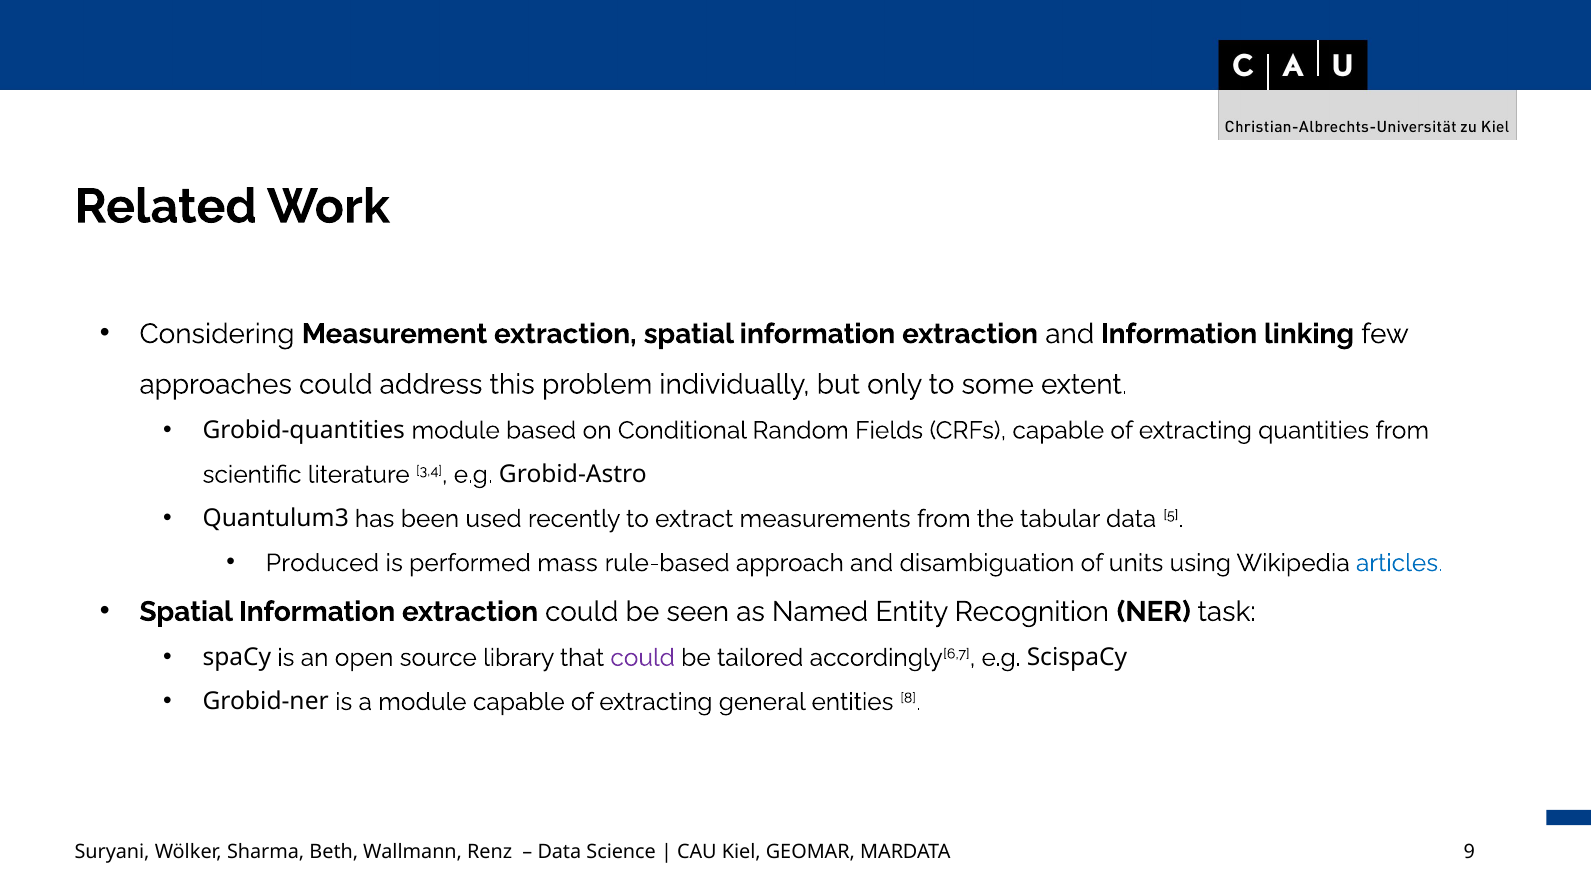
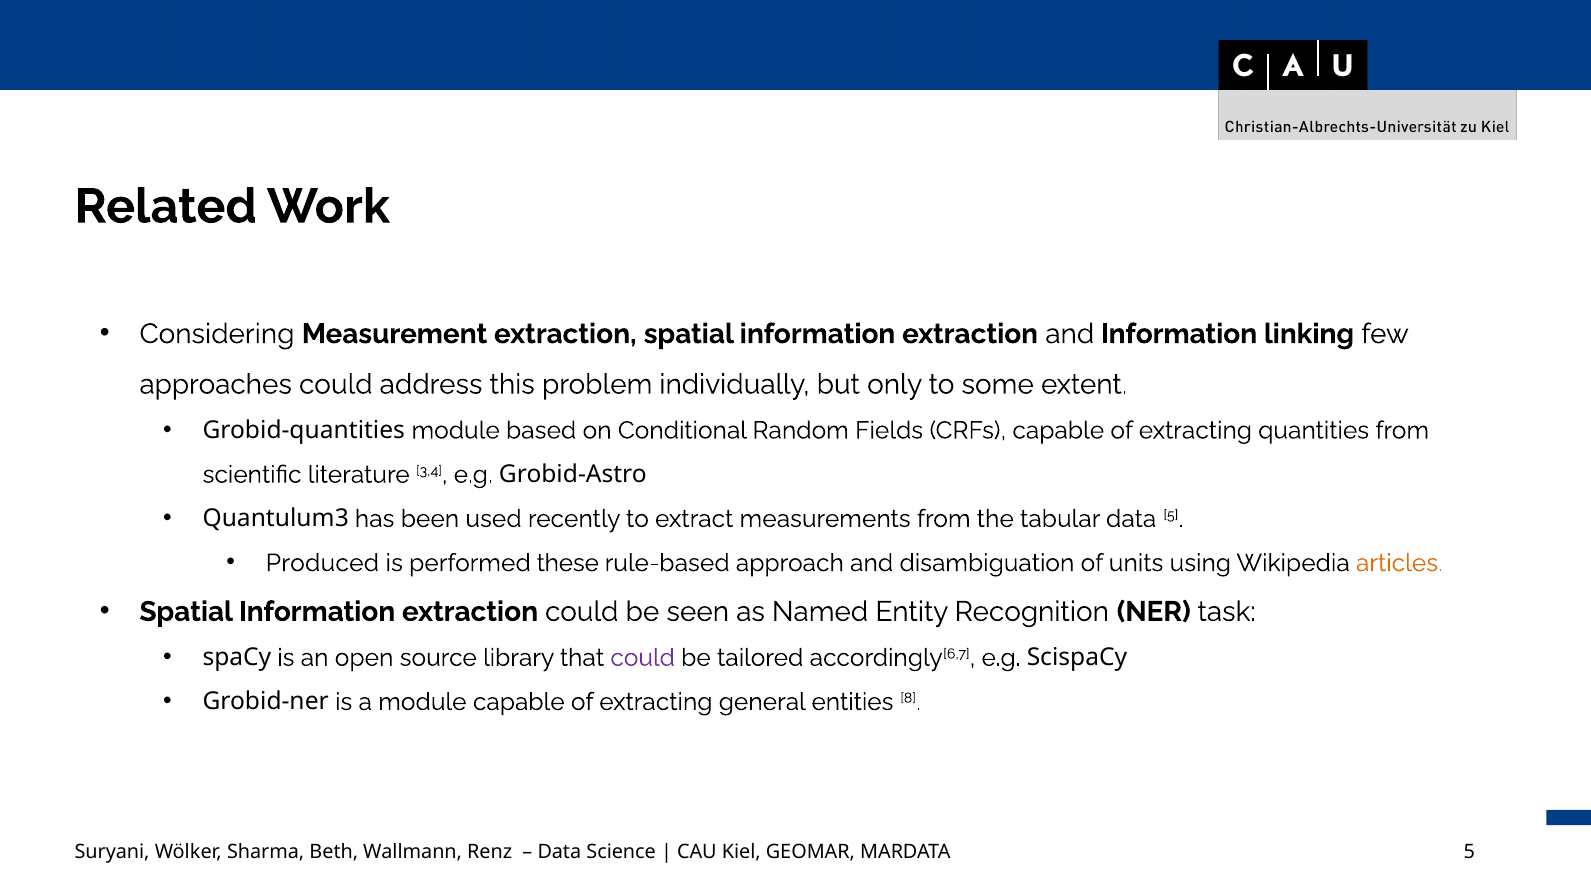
mass: mass -> these (568, 563)
articles colour: blue -> orange (1399, 563)
MARDATA 9: 9 -> 5 (1469, 851)
